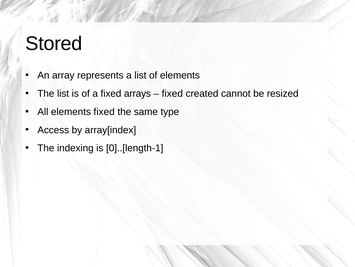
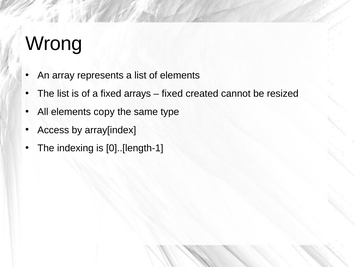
Stored: Stored -> Wrong (54, 43)
elements fixed: fixed -> copy (104, 111)
